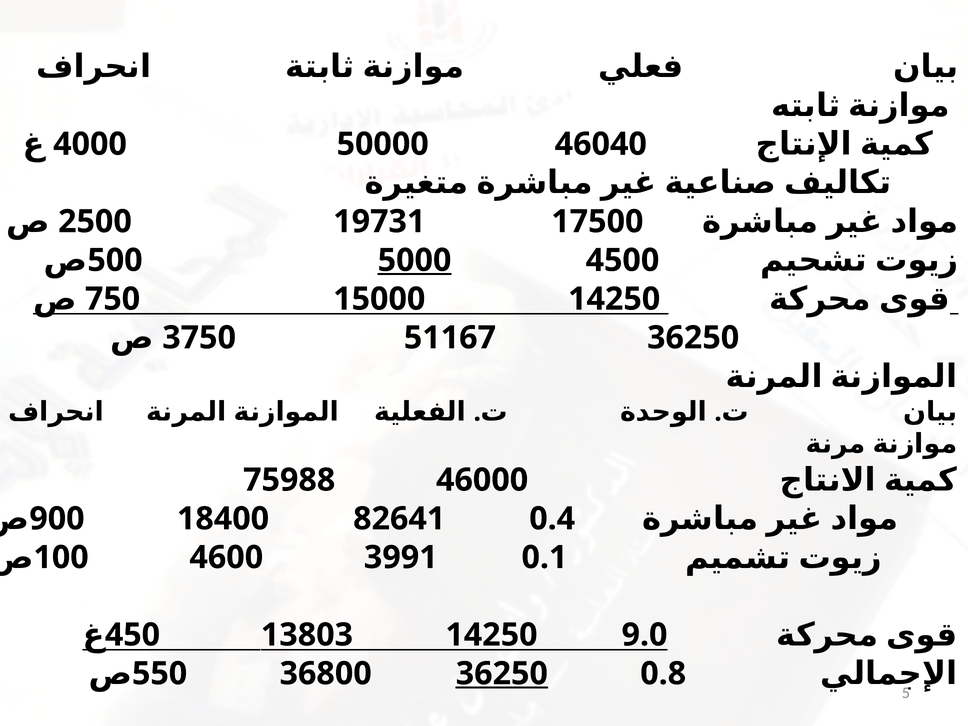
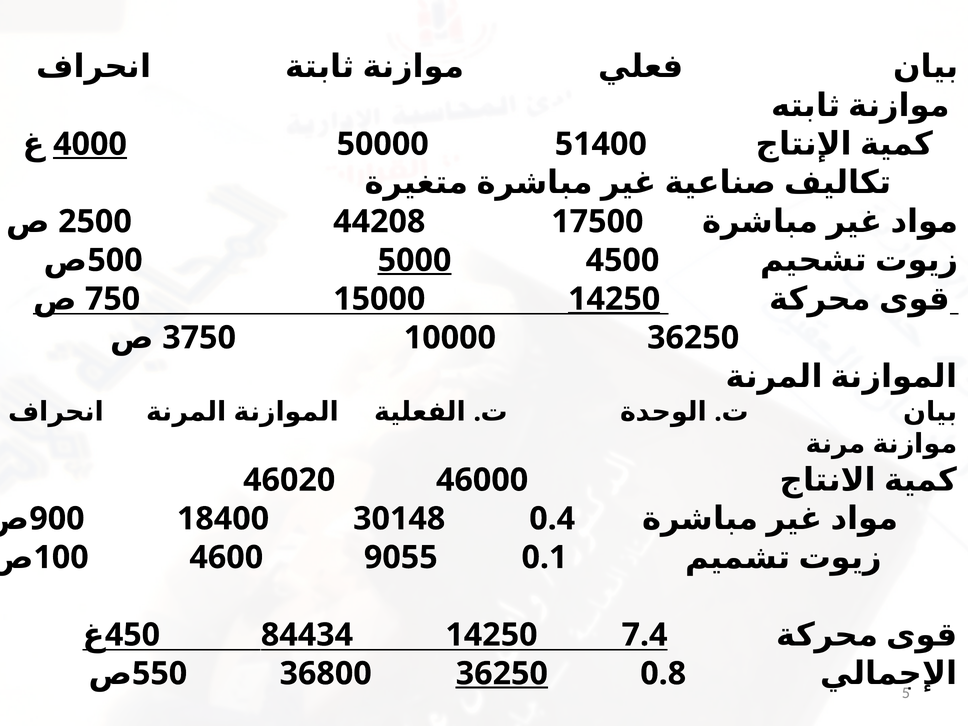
4000 underline: none -> present (90, 144)
46040: 46040 -> 51400 (601, 144)
19731: 19731 -> 44208 (379, 222)
14250 underline: none -> present (614, 299)
51167: 51167 -> 10000 (450, 338)
75988: 75988 -> 46020 (289, 480)
82641: 82641 -> 30148 (399, 519)
3991: 3991 -> 9055 (401, 557)
13803: 13803 -> 84434 (307, 635)
9.0: 9.0 -> 7.4 (645, 635)
